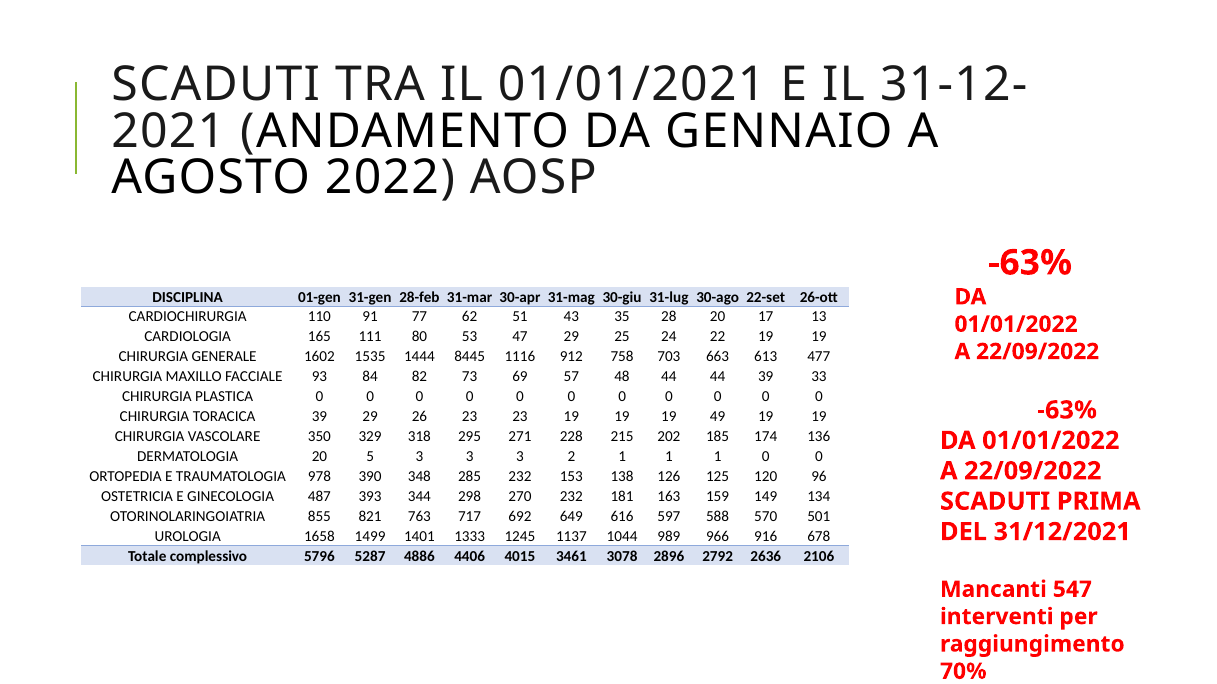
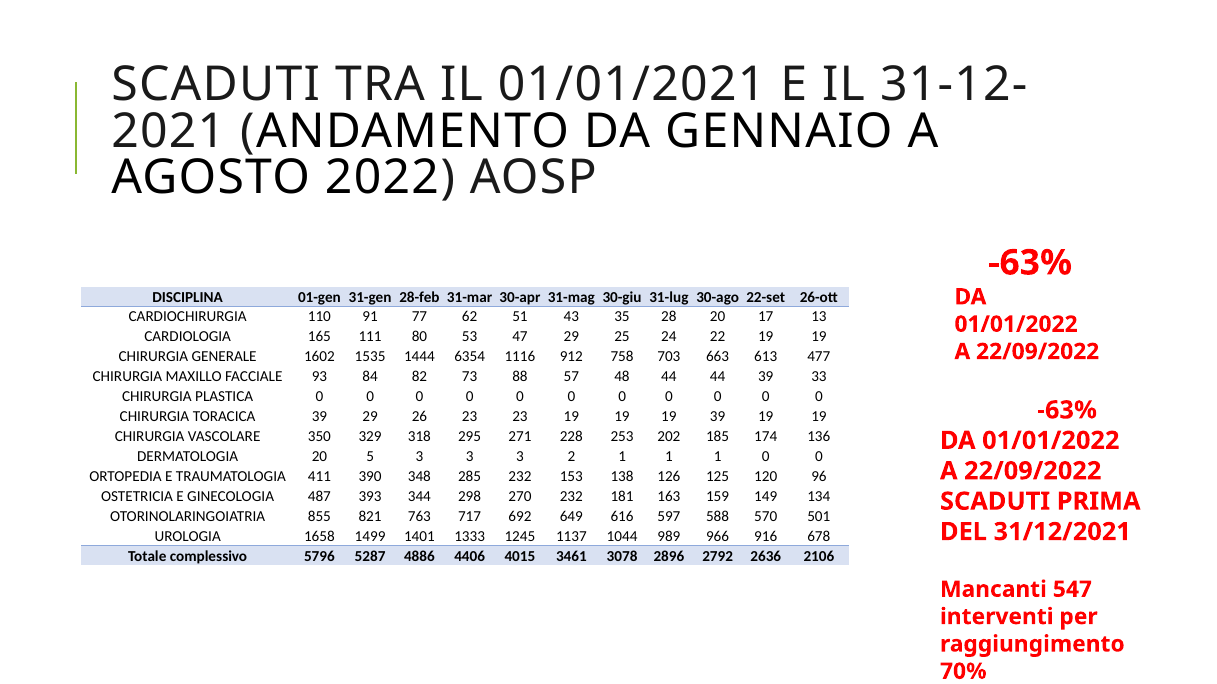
8445: 8445 -> 6354 (470, 357)
69: 69 -> 88 (520, 377)
19 49: 49 -> 39 (718, 417)
215: 215 -> 253 (622, 437)
978: 978 -> 411 (319, 477)
